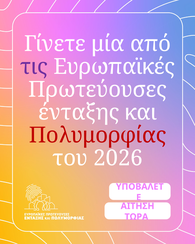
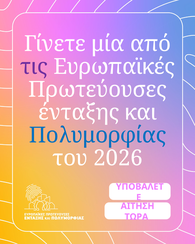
Πολυμορφίας colour: red -> blue (98, 135)
